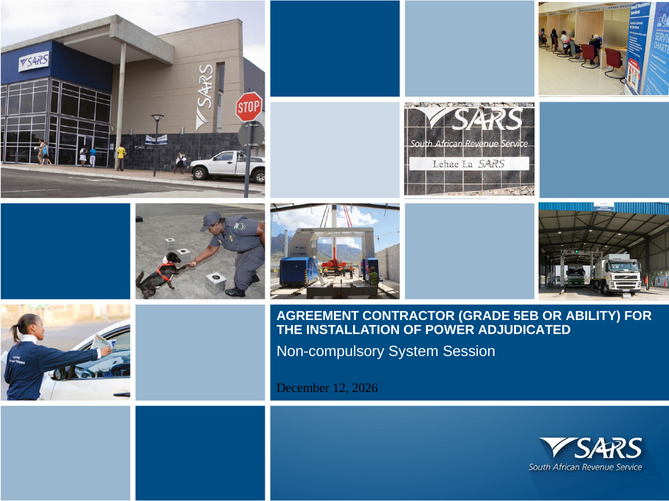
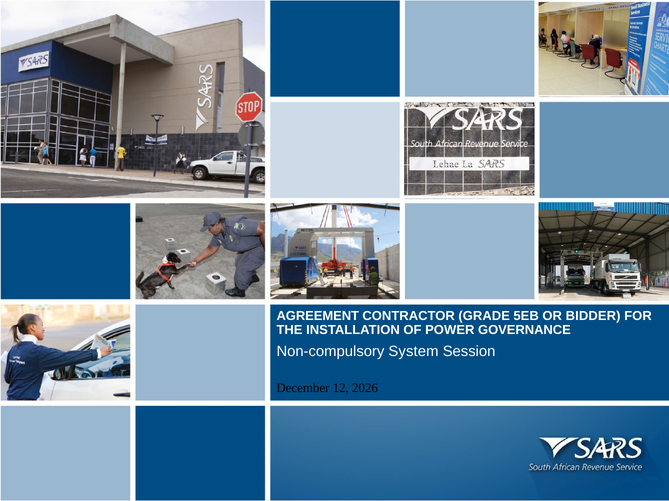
ABILITY: ABILITY -> BIDDER (593, 317)
ADJUDICATED: ADJUDICATED -> GOVERNANCE (524, 331)
